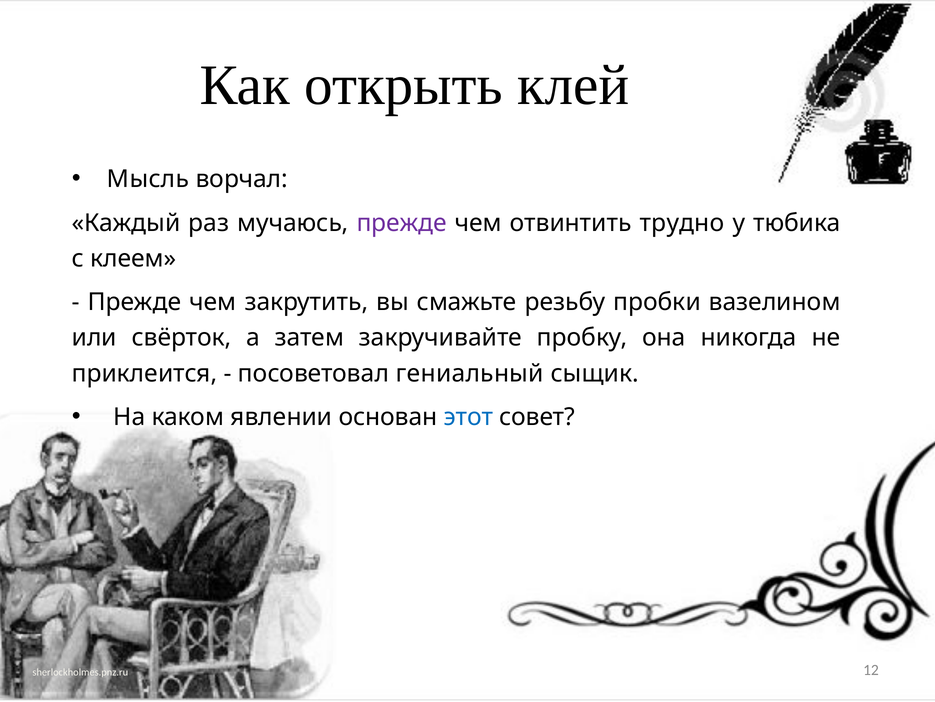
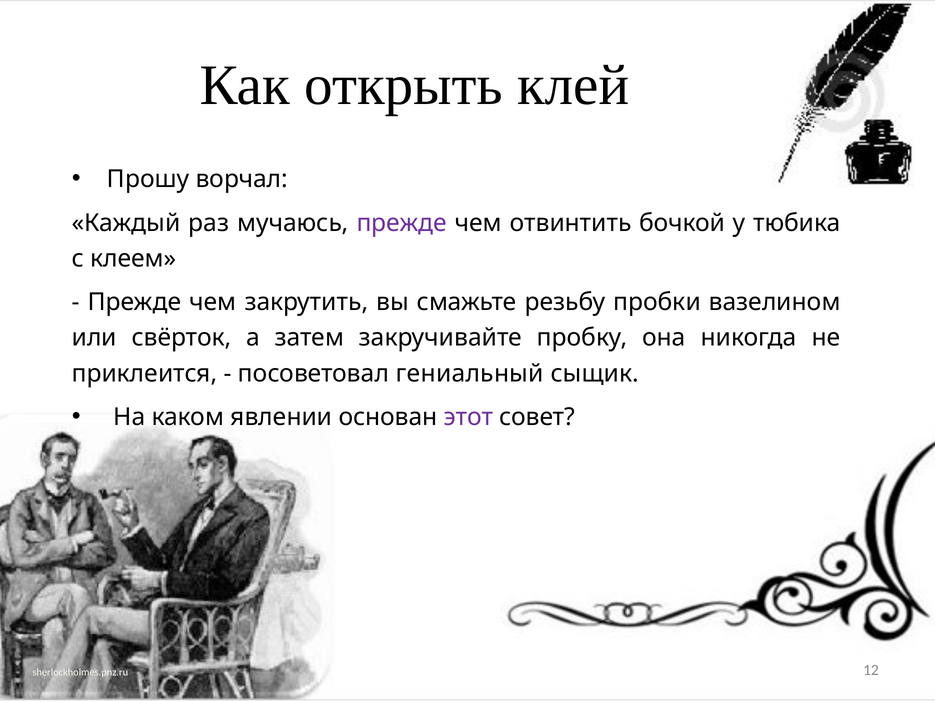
Мысль: Мысль -> Прошу (148, 179)
трудно: трудно -> бочкой (682, 223)
этот colour: blue -> purple (469, 417)
